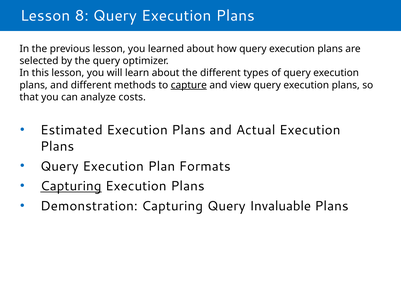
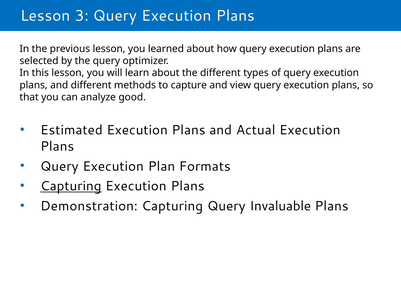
8: 8 -> 3 (82, 16)
capture underline: present -> none (189, 85)
costs: costs -> good (132, 97)
